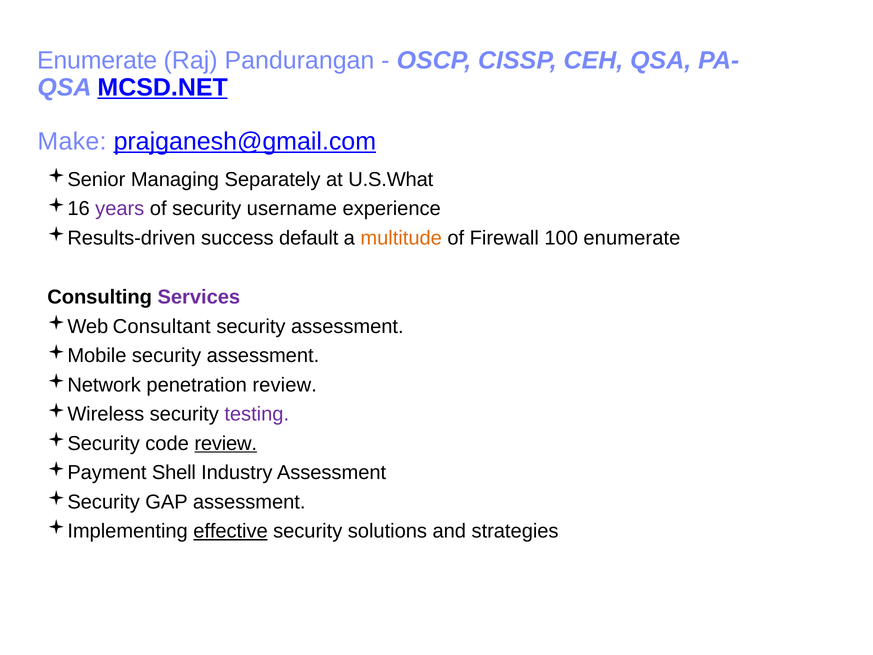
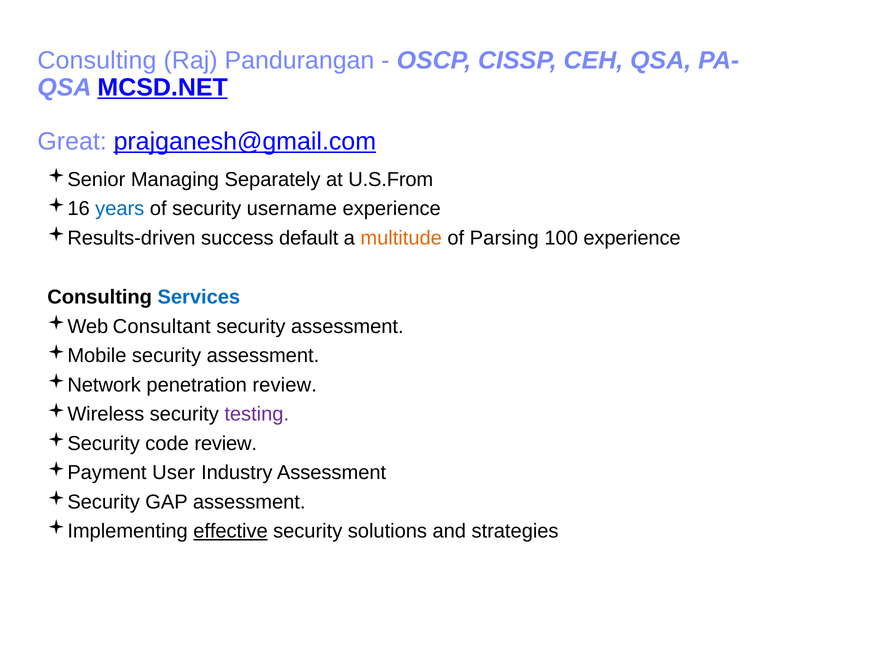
Enumerate: Enumerate -> Consulting (97, 60)
Make: Make -> Great (72, 141)
U.S.What: U.S.What -> U.S.From (391, 179)
years colour: purple -> blue (120, 209)
Firewall: Firewall -> Parsing (504, 238)
100 enumerate: enumerate -> experience (632, 238)
Services colour: purple -> blue (199, 297)
review underline: present -> none (226, 443)
Shell: Shell -> User (174, 472)
